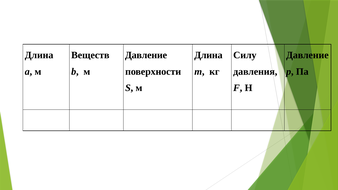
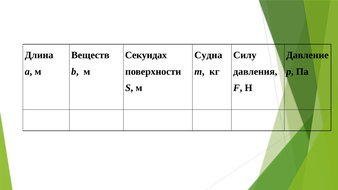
Давление: Давление -> Секундах (146, 55)
Длина: Длина -> Судна (208, 55)
